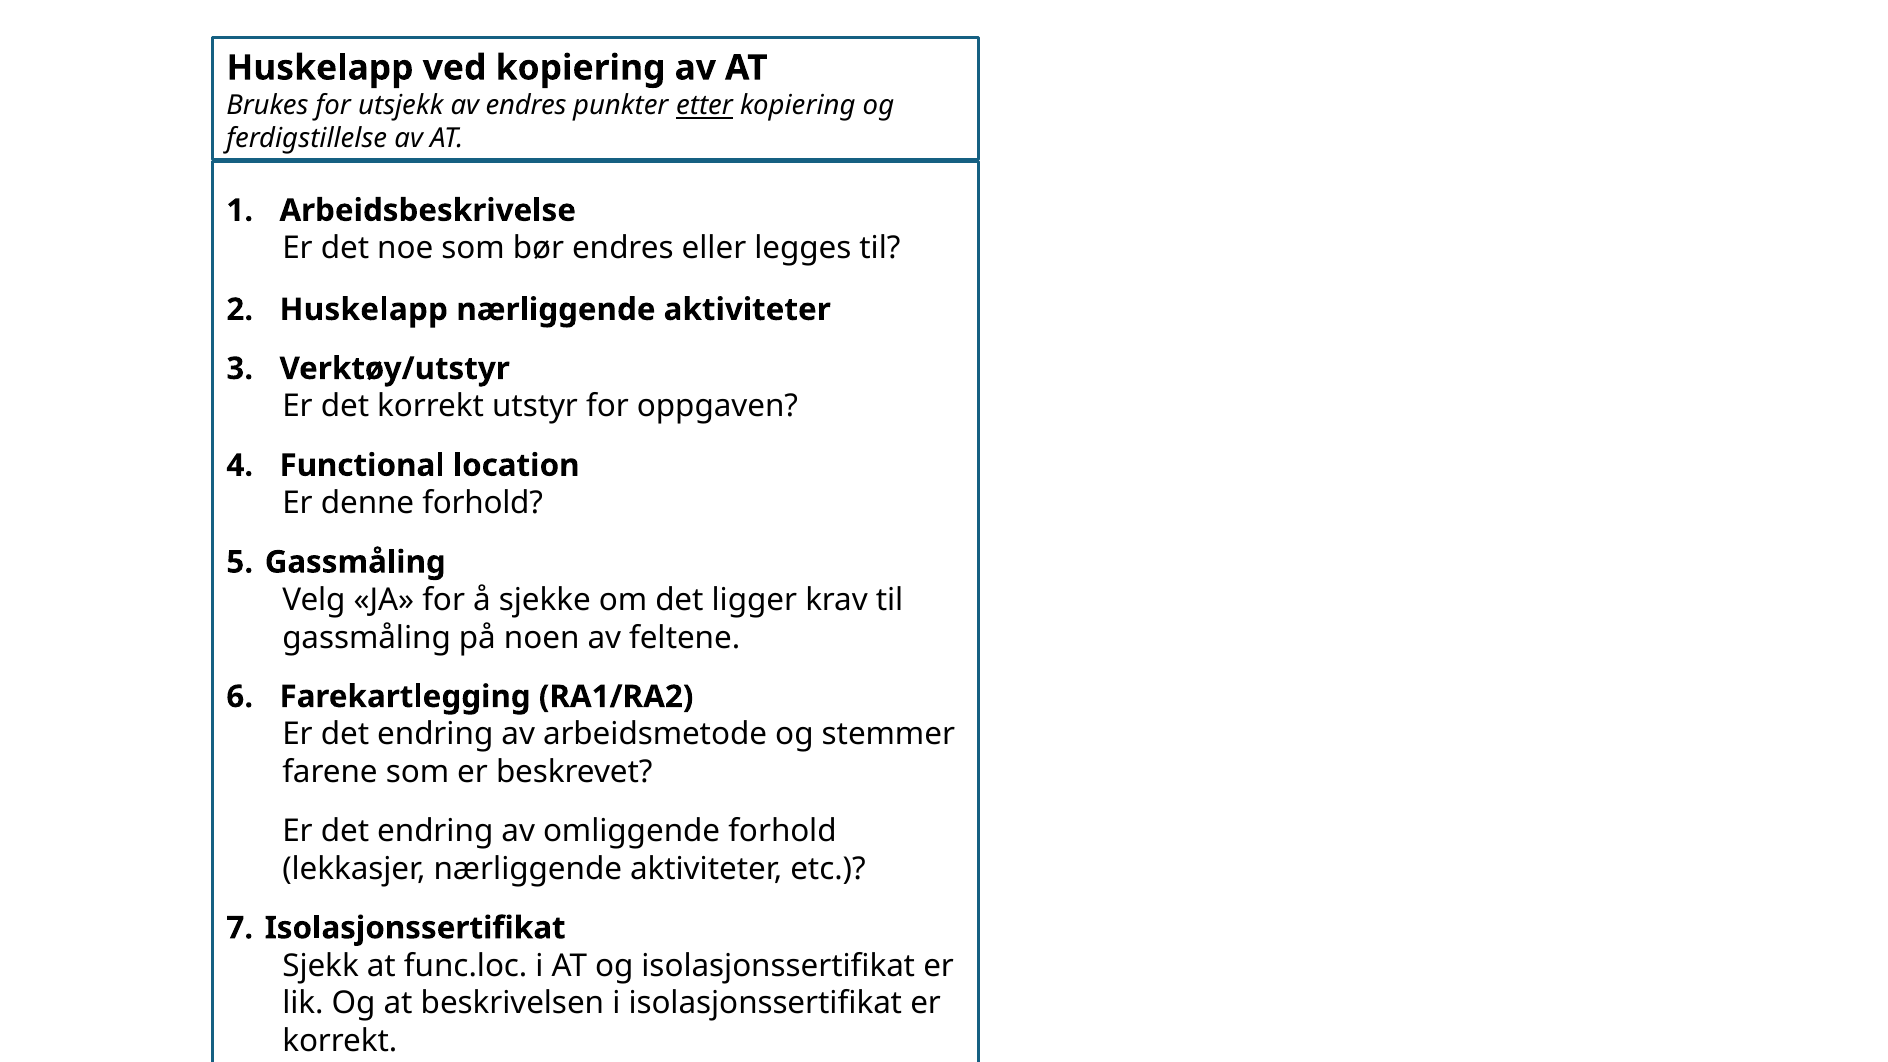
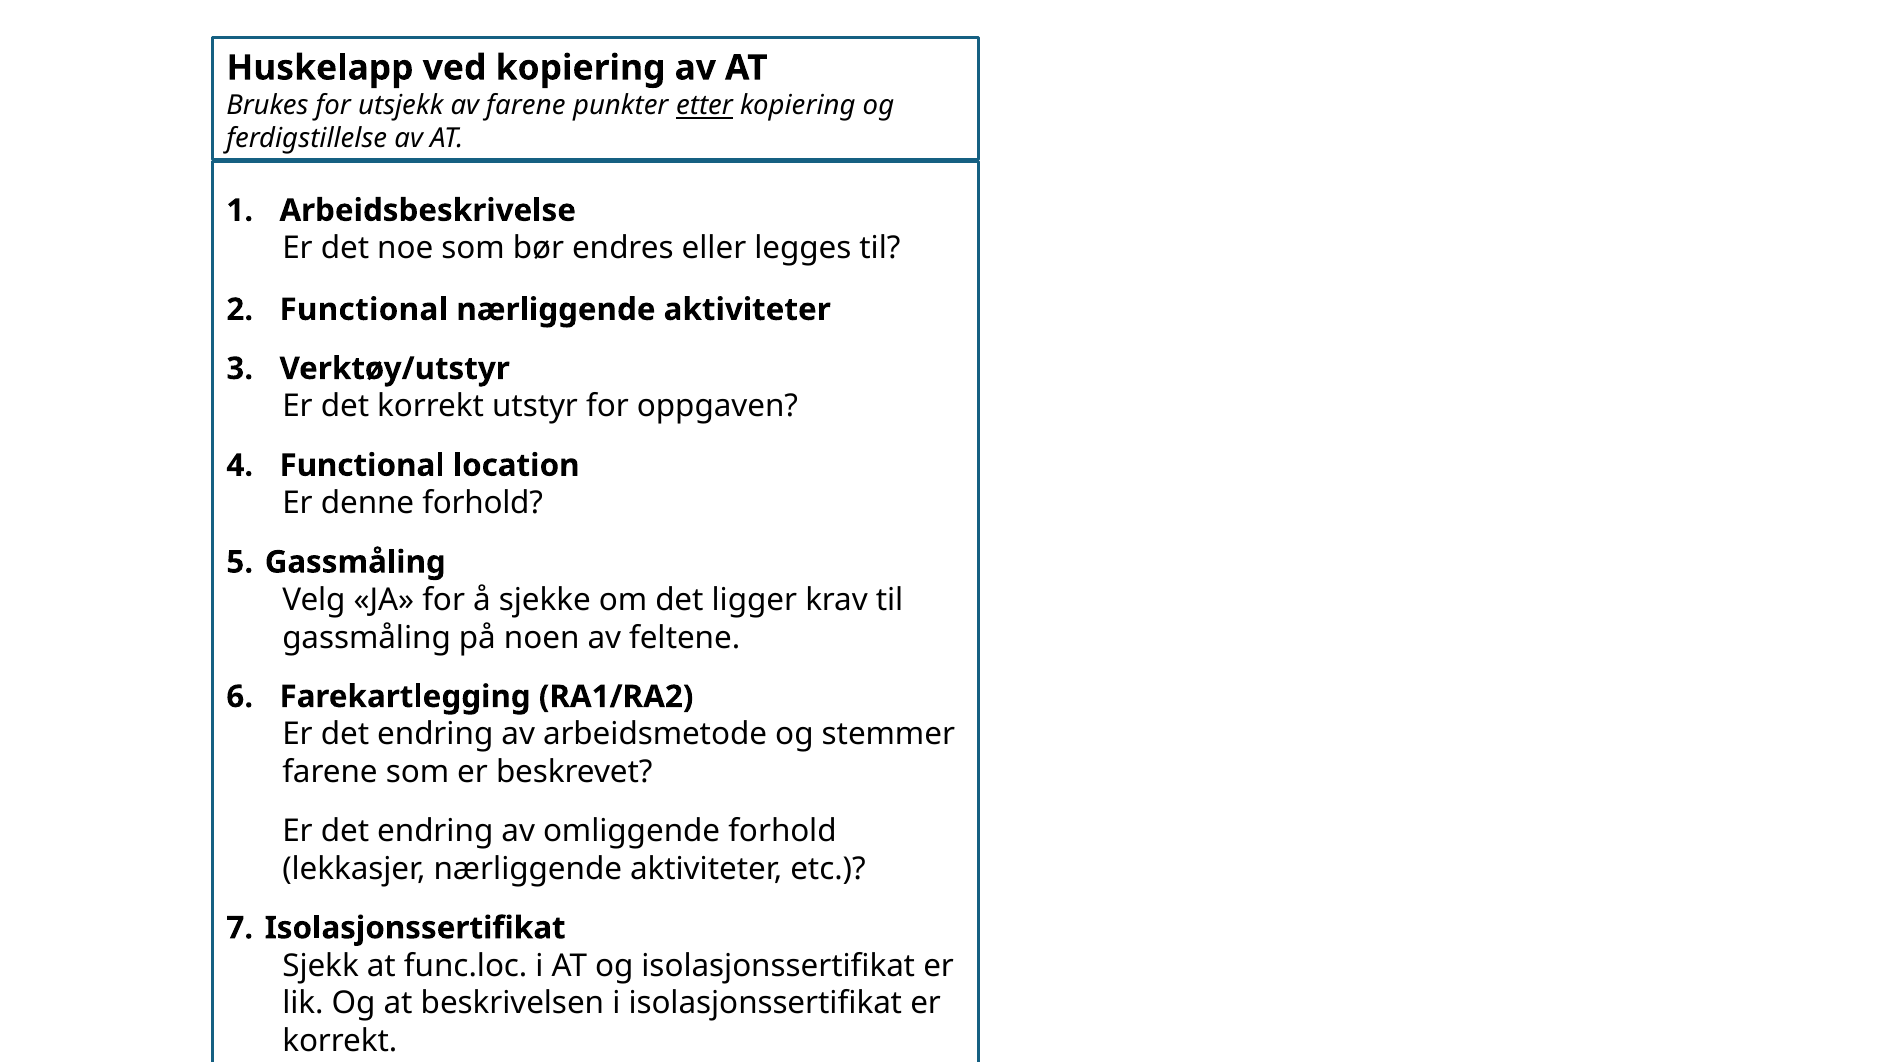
av endres: endres -> farene (526, 105)
Huskelapp: Huskelapp -> Functional (364, 310)
